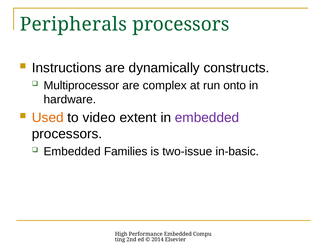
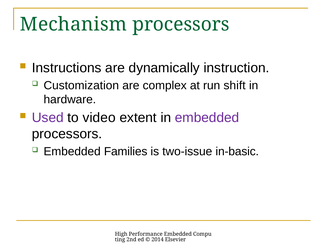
Peripherals: Peripherals -> Mechanism (73, 24)
constructs: constructs -> instruction (237, 68)
Multiprocessor: Multiprocessor -> Customization (81, 85)
onto: onto -> shift (235, 85)
Used colour: orange -> purple (48, 118)
